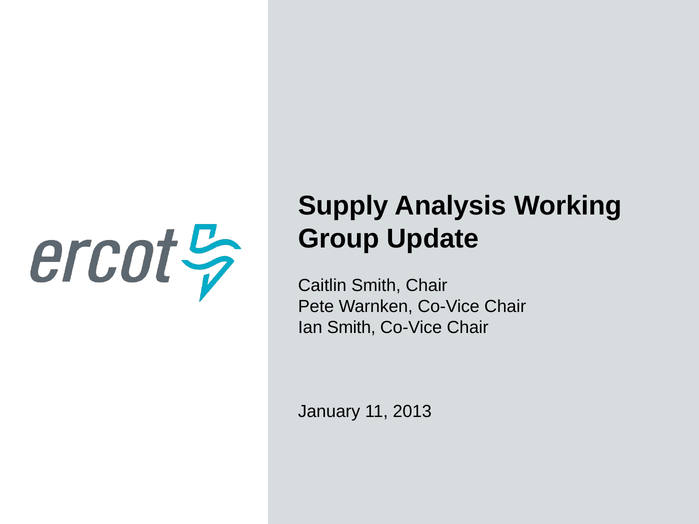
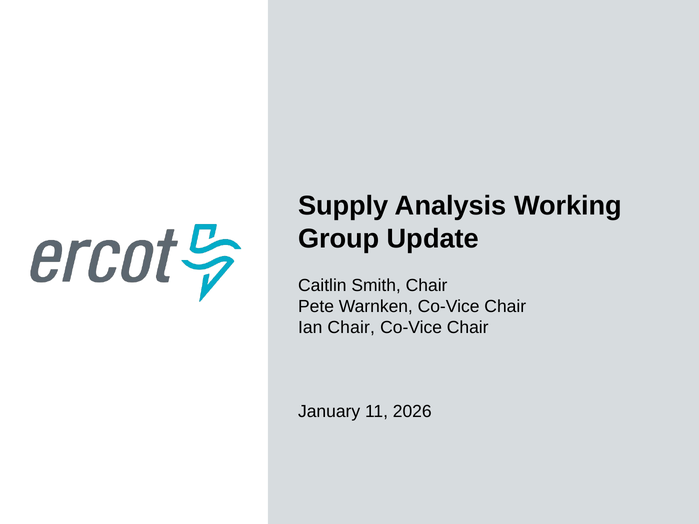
Ian Smith: Smith -> Chair (351, 328)
2013: 2013 -> 2026 (412, 412)
